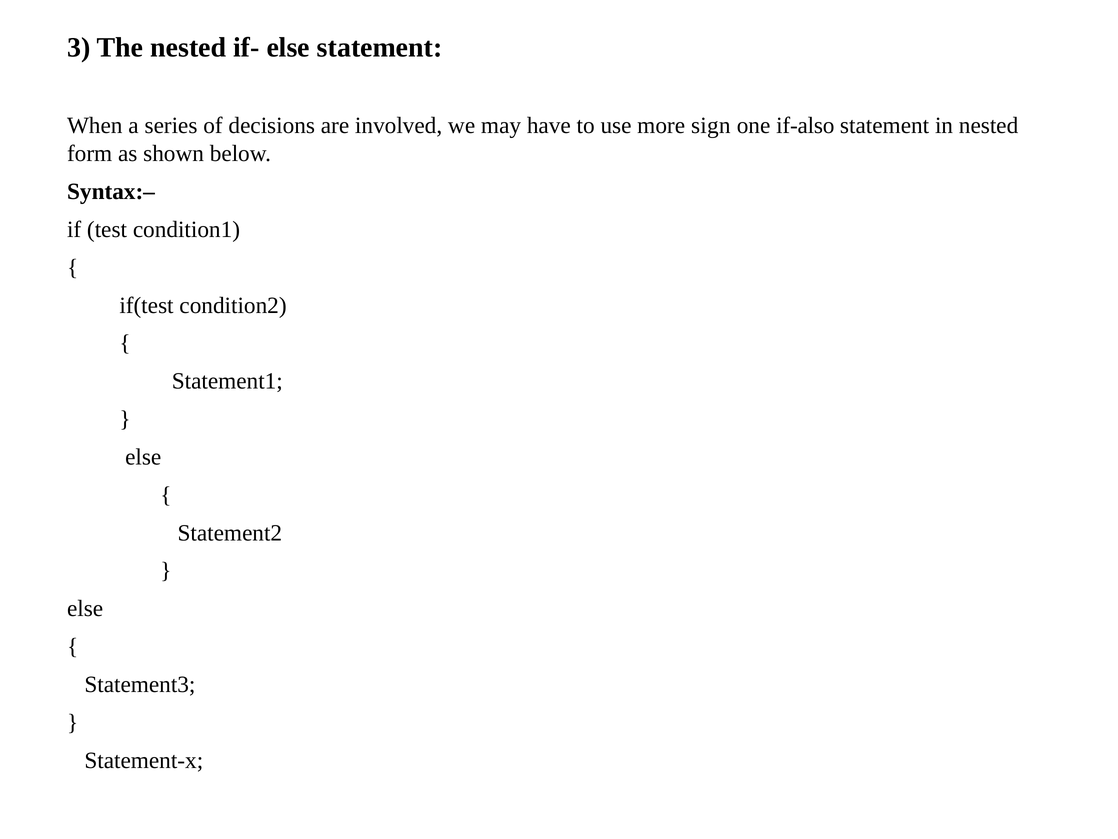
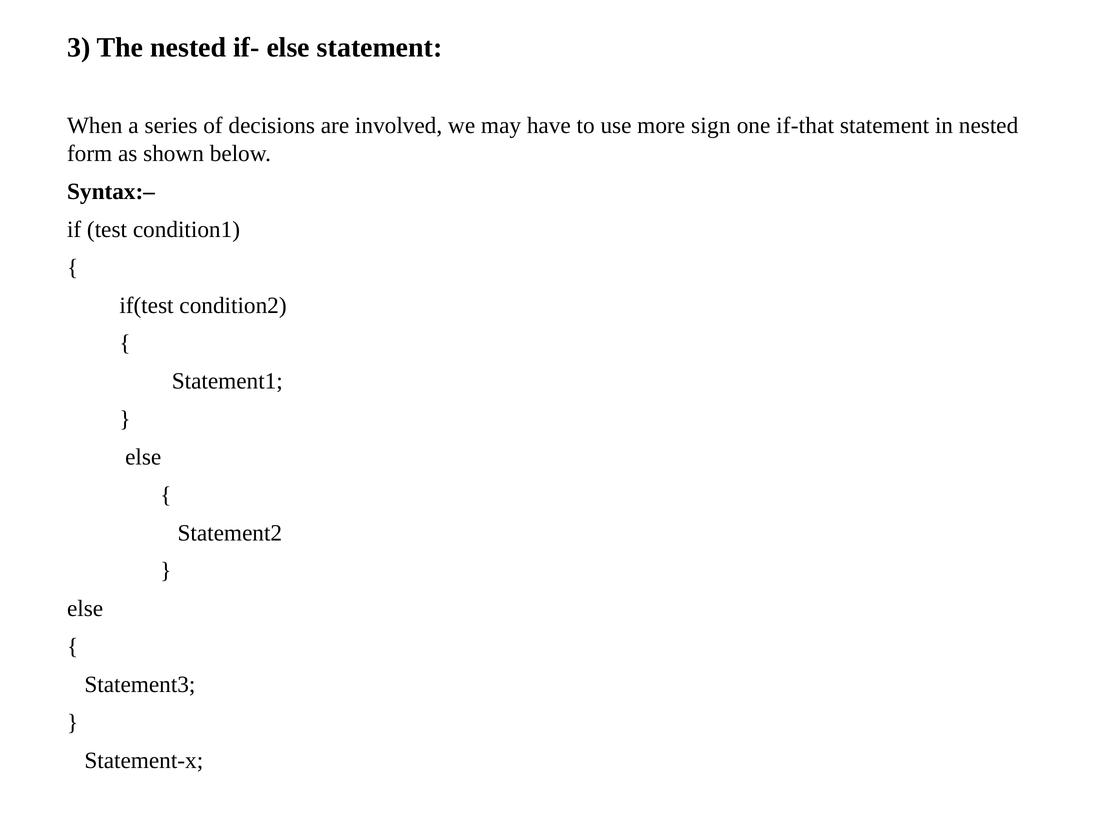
if-also: if-also -> if-that (805, 126)
